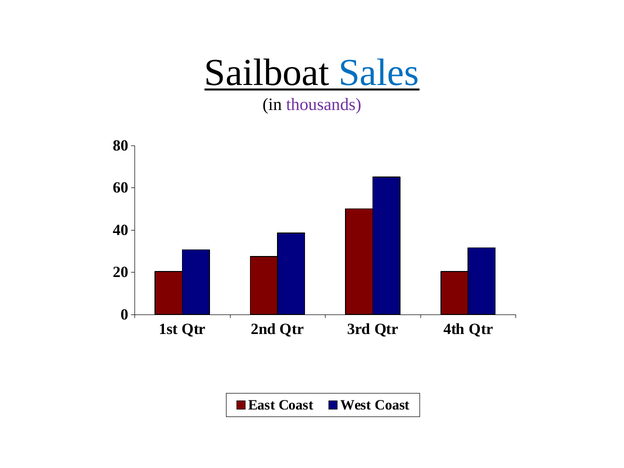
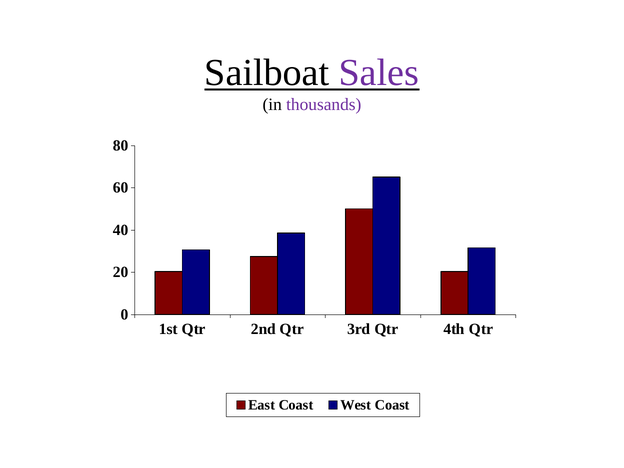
Sales colour: blue -> purple (379, 73)
